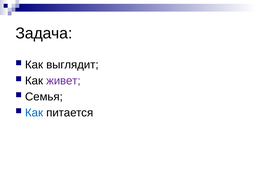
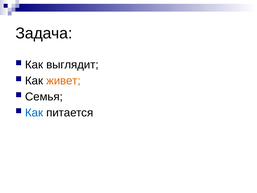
живет colour: purple -> orange (63, 81)
